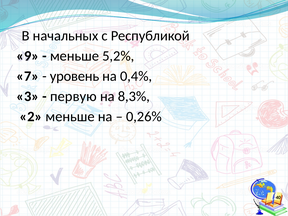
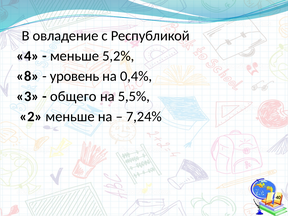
начальных: начальных -> овладение (66, 36)
9: 9 -> 4 (28, 56)
7: 7 -> 8 (28, 76)
первую: первую -> общего (73, 96)
8,3%: 8,3% -> 5,5% (134, 96)
0,26%: 0,26% -> 7,24% (144, 116)
